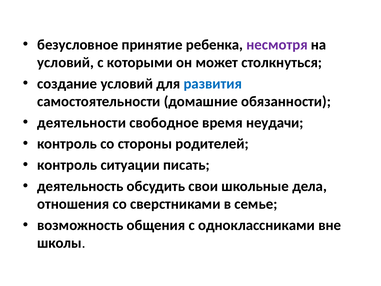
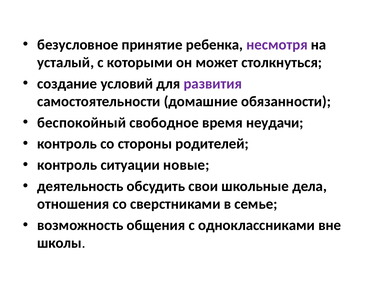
условий: условий -> усталый (66, 62)
развития colour: blue -> purple (213, 84)
деятельности: деятельности -> беспокойный (82, 123)
писать: писать -> новые (186, 165)
